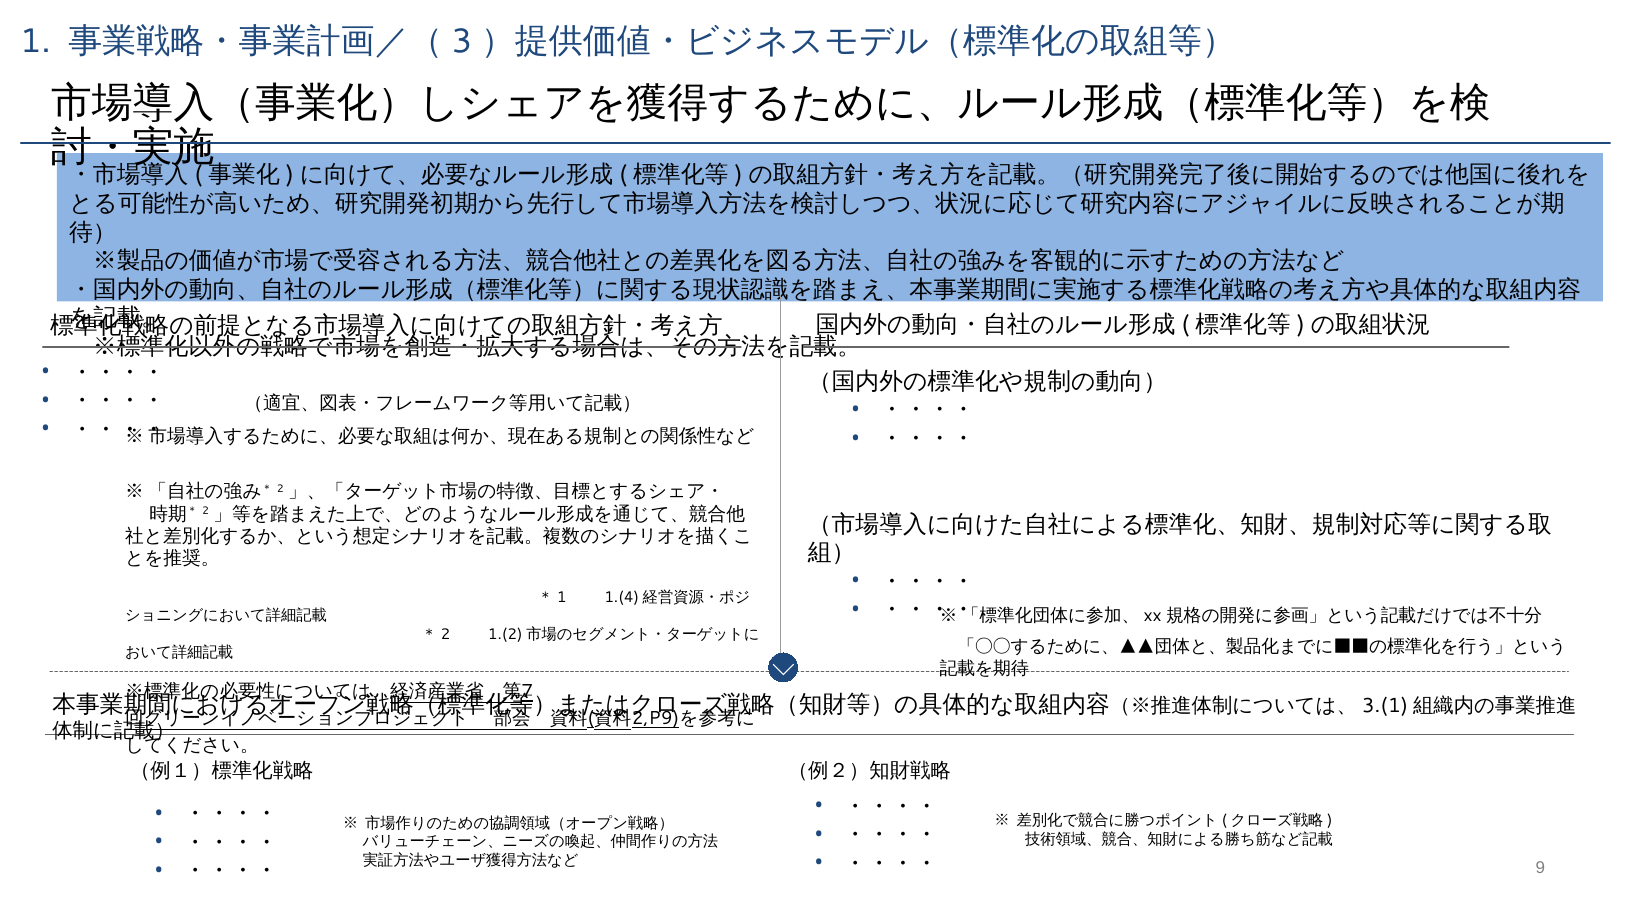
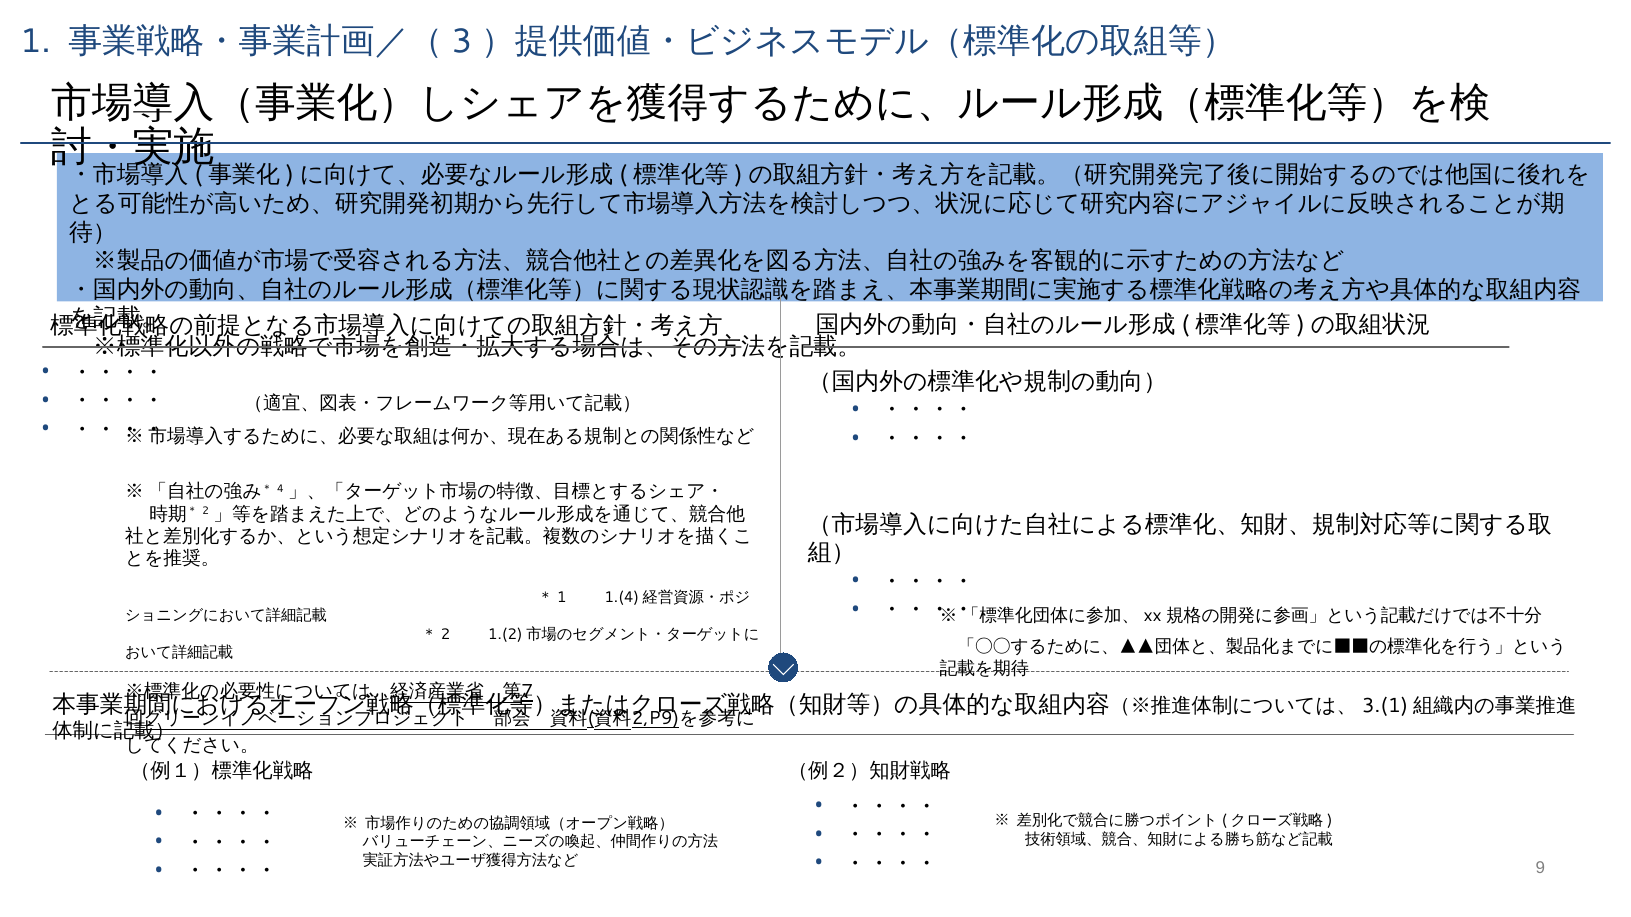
2: 2 -> 4 (280, 489)
